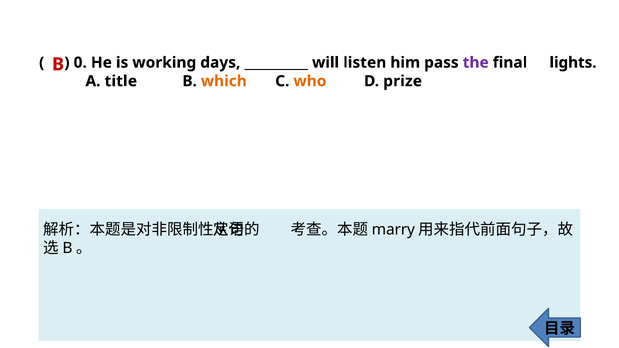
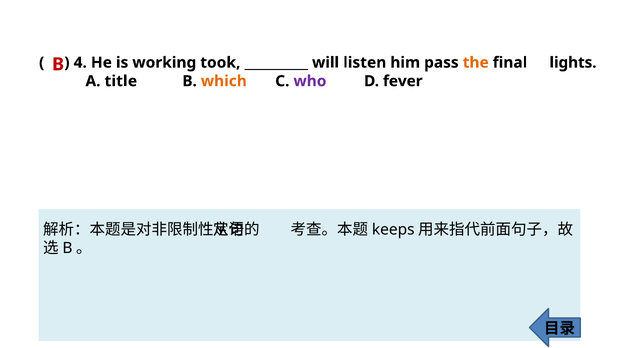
0: 0 -> 4 (80, 63)
days: days -> took (220, 63)
the colour: purple -> orange (476, 63)
who colour: orange -> purple (310, 81)
prize: prize -> fever (403, 81)
marry: marry -> keeps (393, 230)
